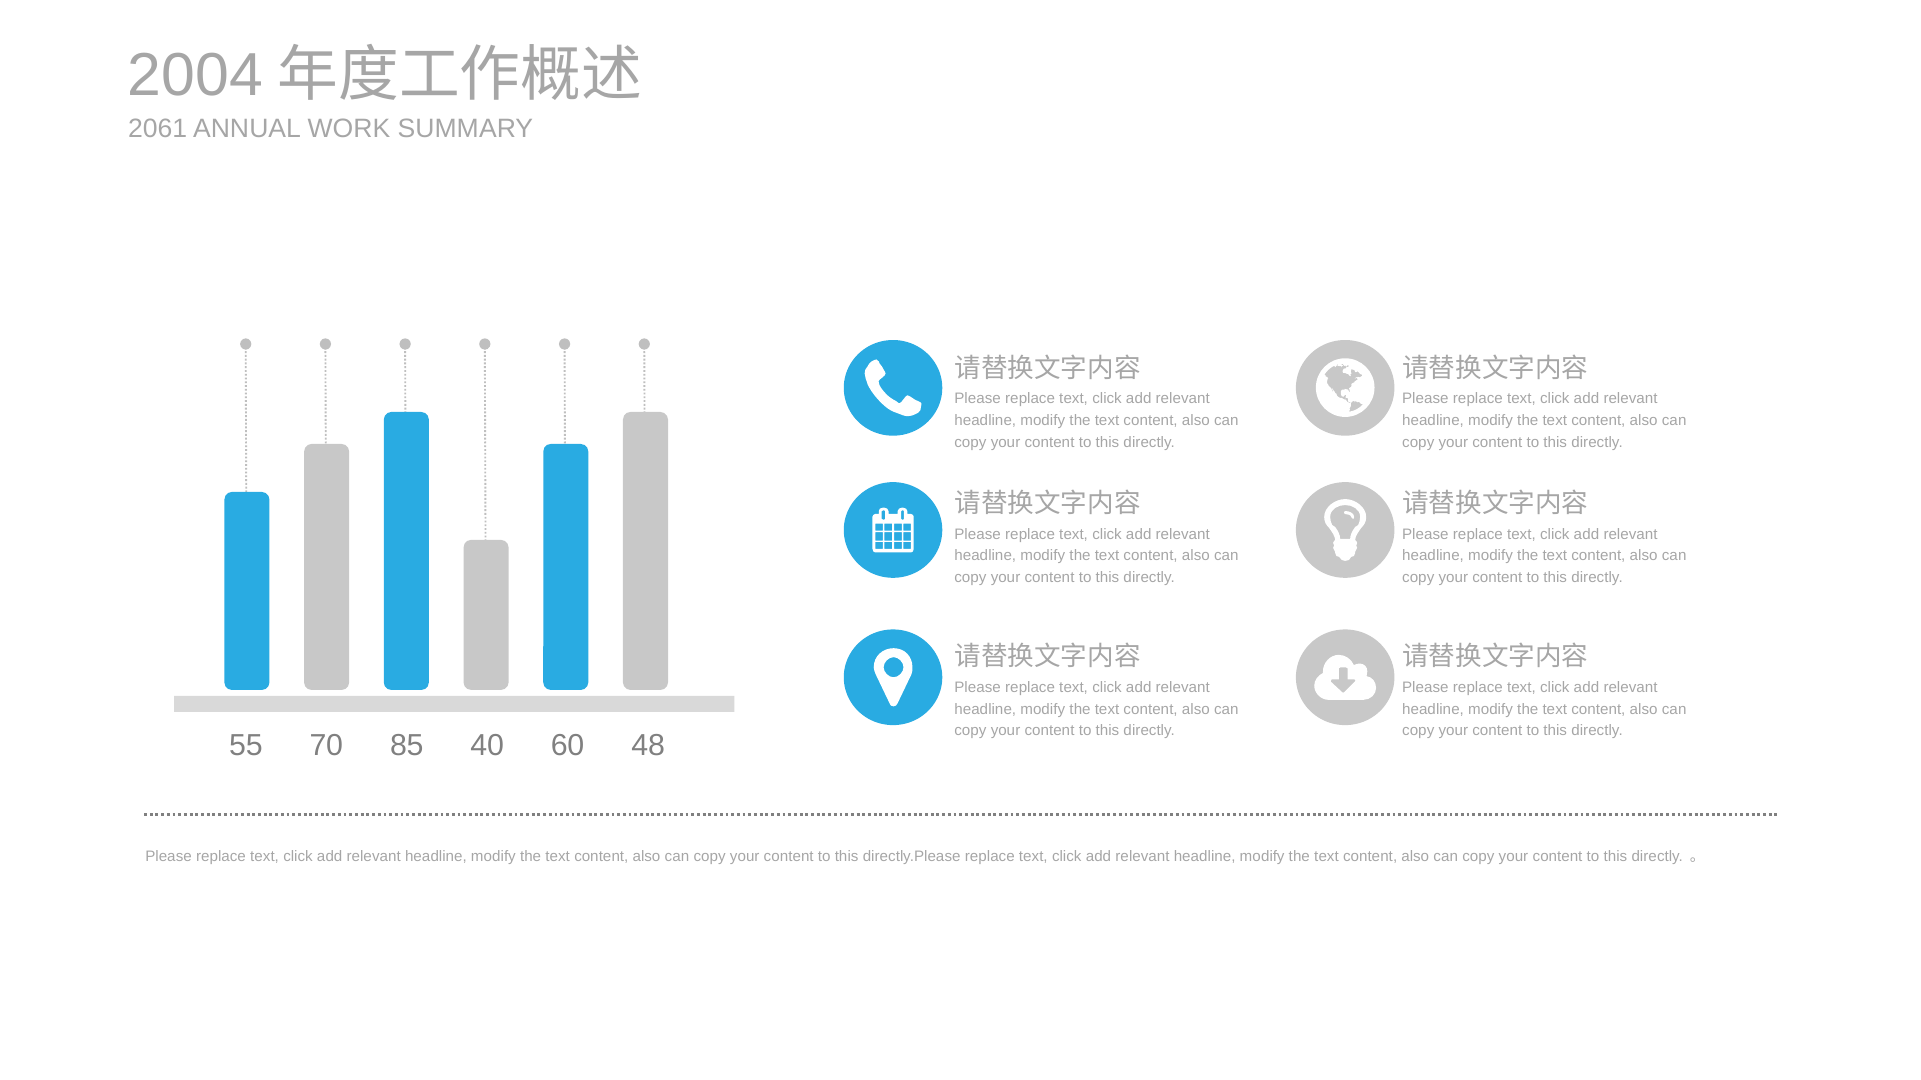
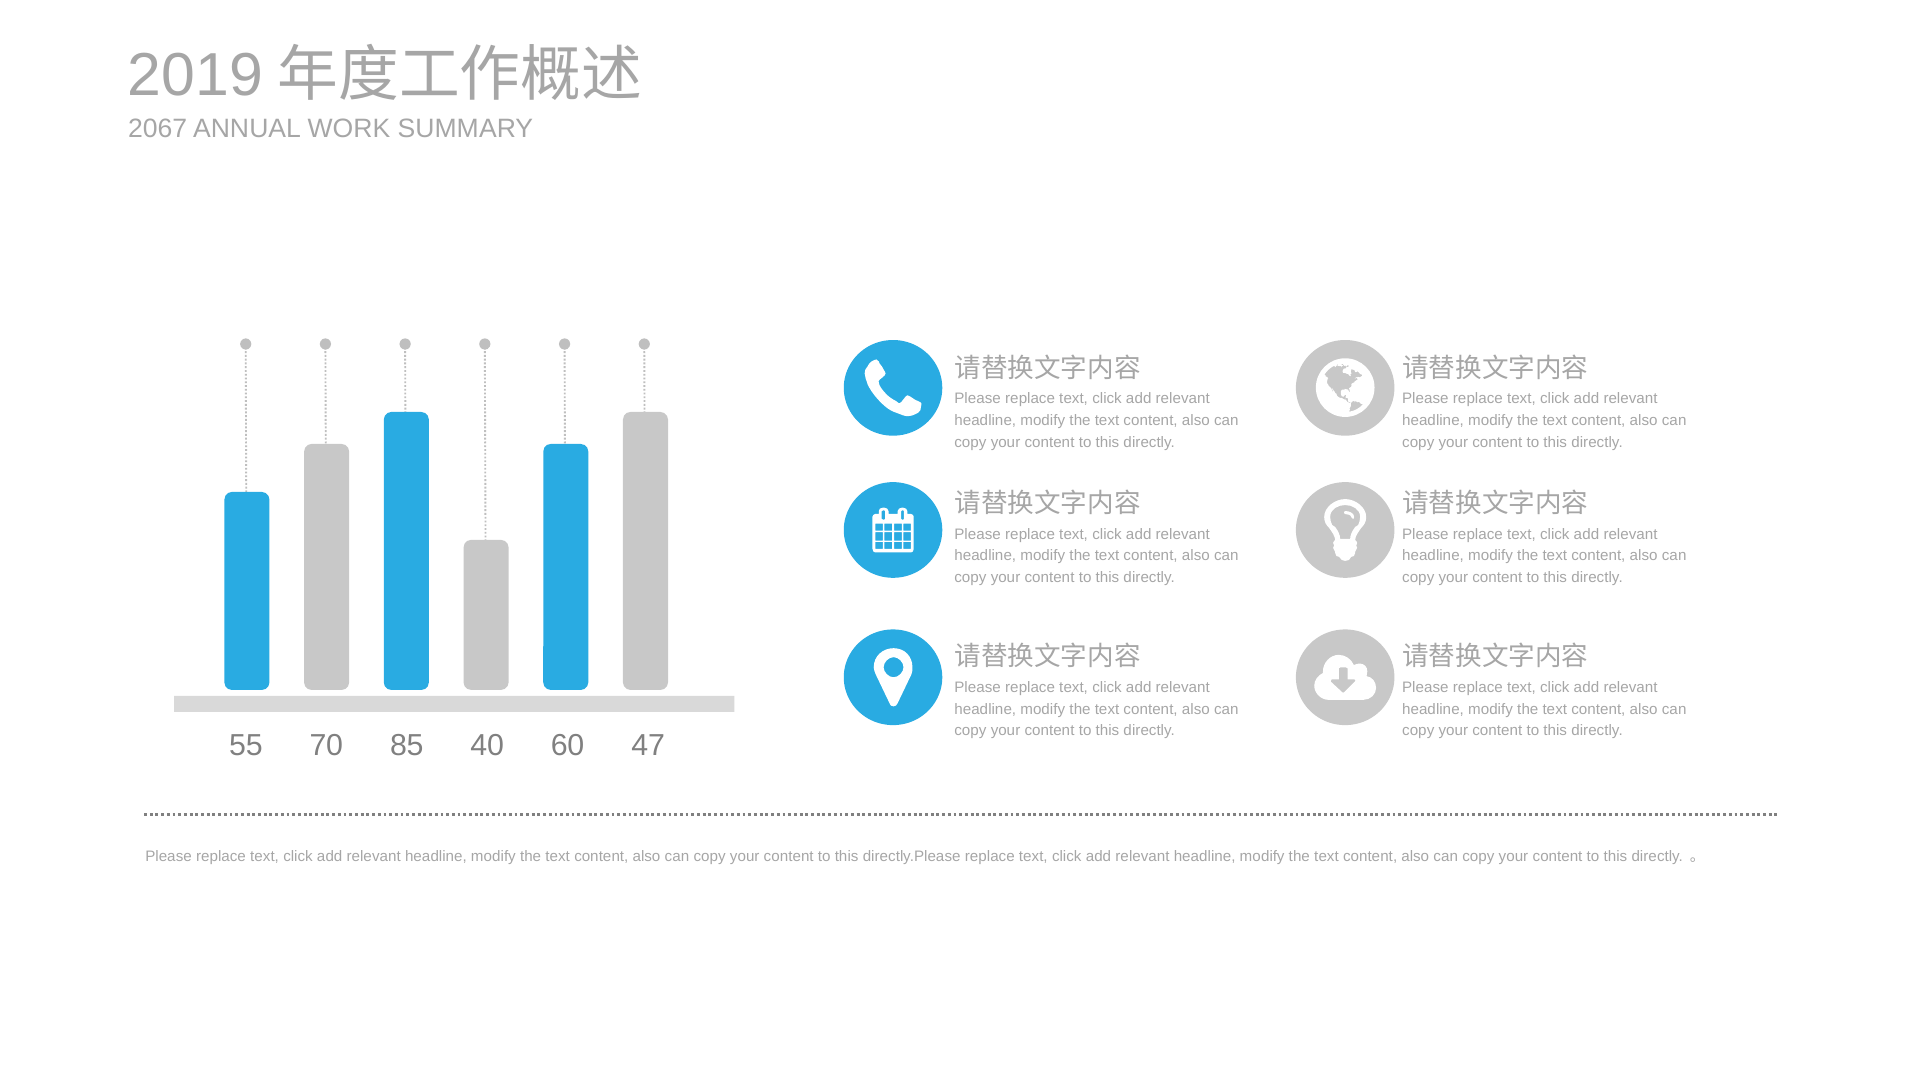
2004: 2004 -> 2019 (196, 76)
2061: 2061 -> 2067 (158, 129)
48: 48 -> 47 (648, 746)
